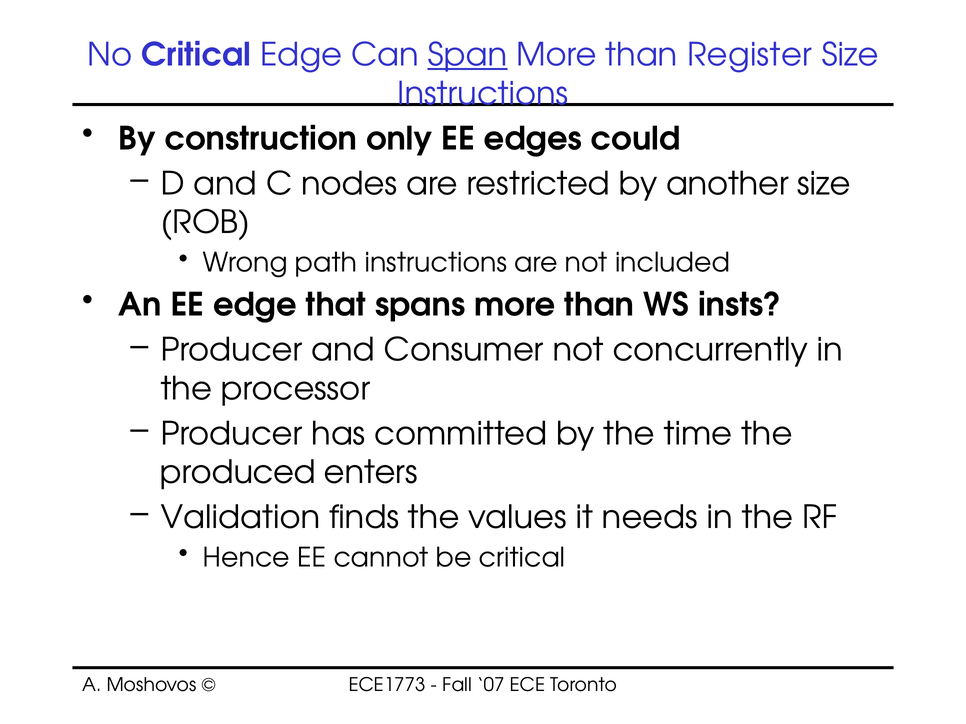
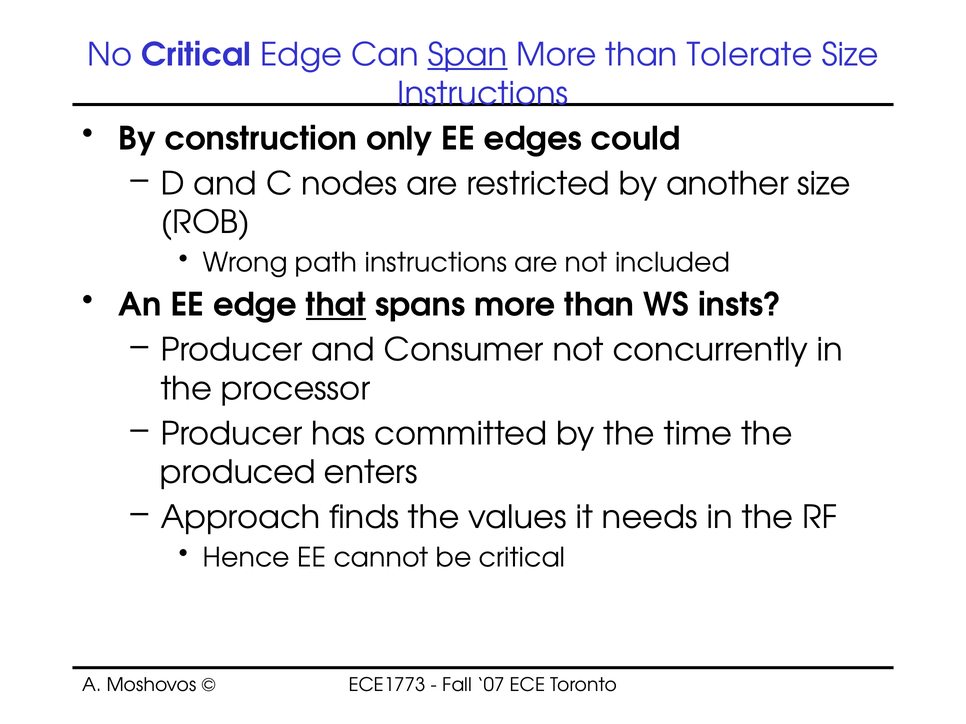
Register: Register -> Tolerate (750, 55)
that underline: none -> present (336, 305)
Validation: Validation -> Approach (241, 518)
